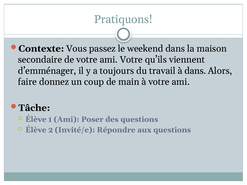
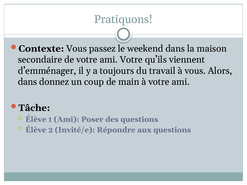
à dans: dans -> vous (195, 71)
faire: faire -> dans (27, 82)
